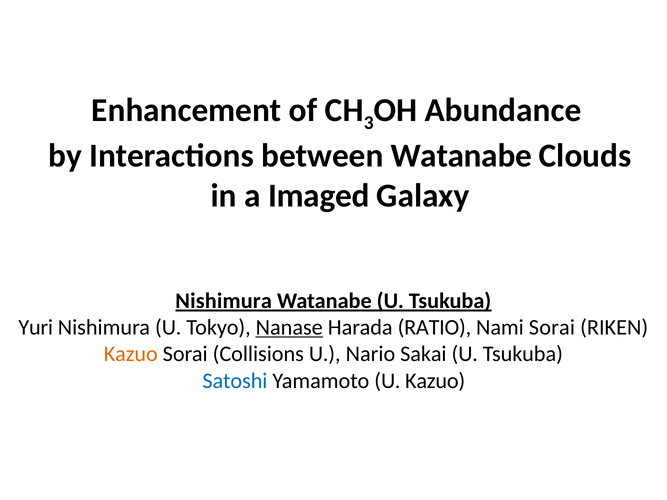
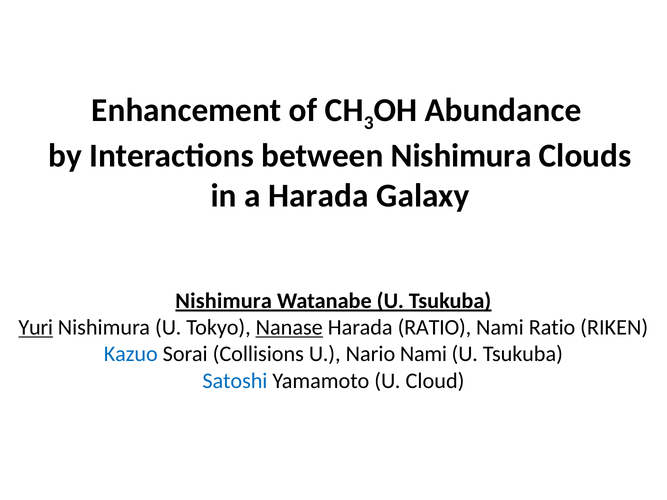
between Watanabe: Watanabe -> Nishimura (461, 156)
a Imaged: Imaged -> Harada (319, 196)
Yuri underline: none -> present (36, 328)
Nami Sorai: Sorai -> Ratio (552, 328)
Kazuo colour: orange -> blue (131, 354)
Nario Sakai: Sakai -> Nami (423, 354)
U Kazuo: Kazuo -> Cloud (435, 381)
